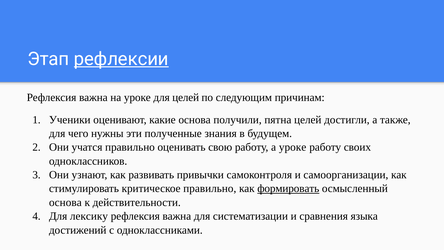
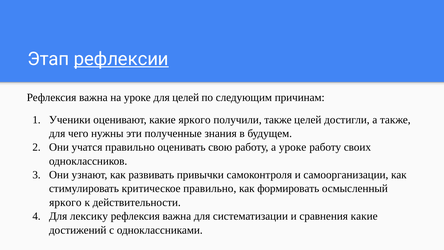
какие основа: основа -> яркого (195, 120)
получили пятна: пятна -> также (278, 120)
формировать underline: present -> none (288, 188)
основа: основа -> яркого (65, 202)
сравнения языка: языка -> какие (364, 216)
